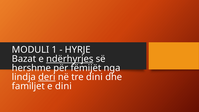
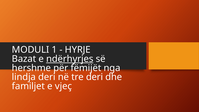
deri underline: present -> none (47, 77)
tre dini: dini -> deri (95, 77)
e dini: dini -> vjeç (63, 86)
